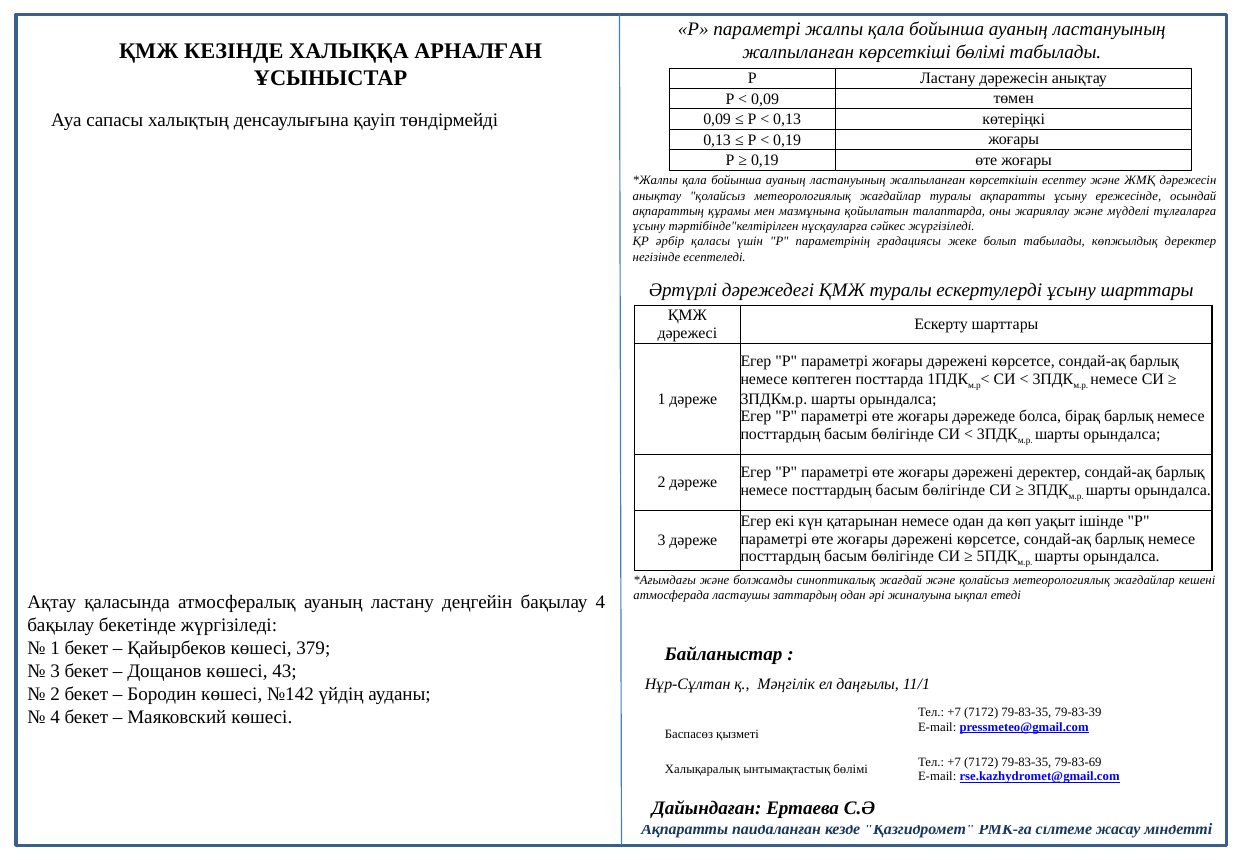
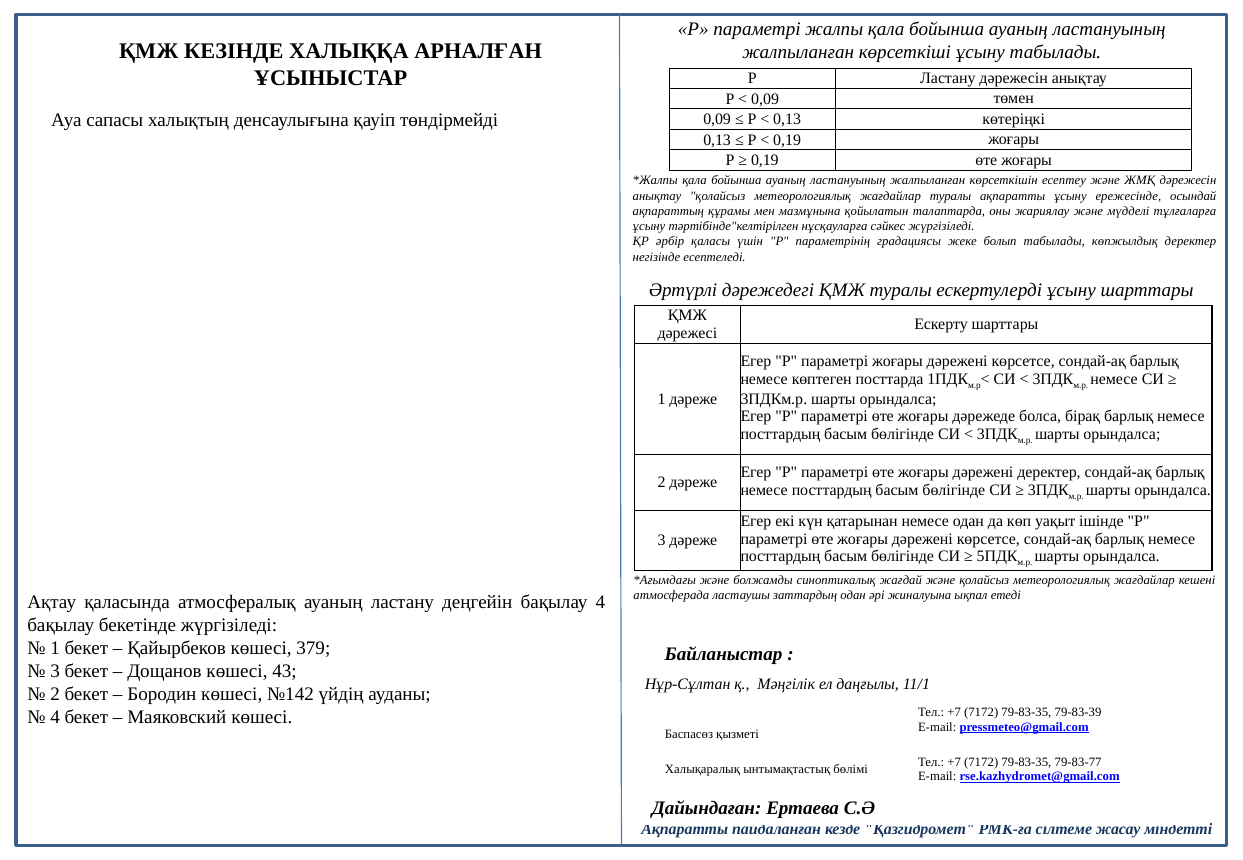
көрсеткіші бөлімі: бөлімі -> ұсыну (980, 52)
79-83-69: 79-83-69 -> 79-83-77 (1078, 763)
